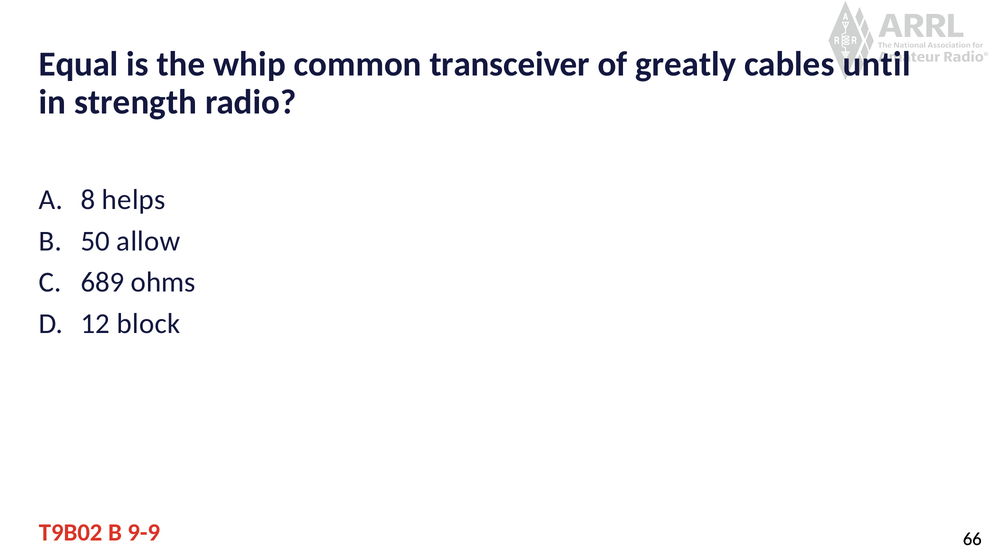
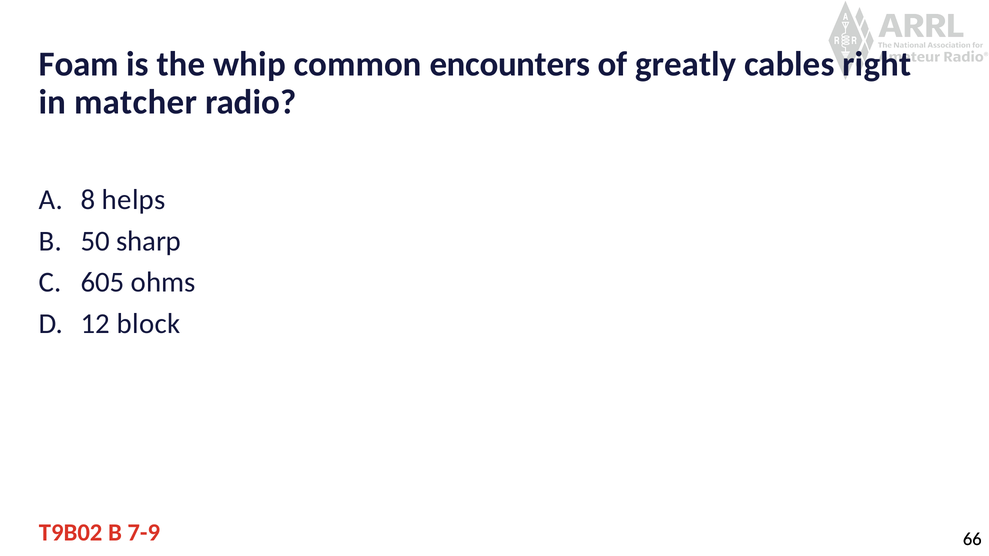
Equal: Equal -> Foam (79, 64)
transceiver: transceiver -> encounters (510, 64)
until: until -> right (877, 64)
strength: strength -> matcher (136, 102)
allow: allow -> sharp (149, 241)
689: 689 -> 605 (103, 283)
9-9: 9-9 -> 7-9 (144, 533)
